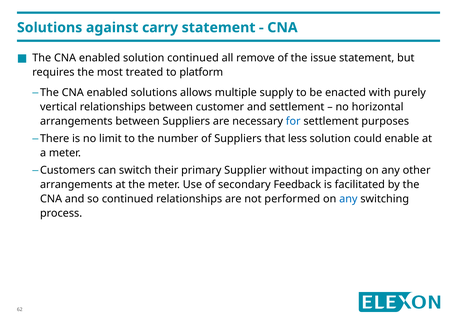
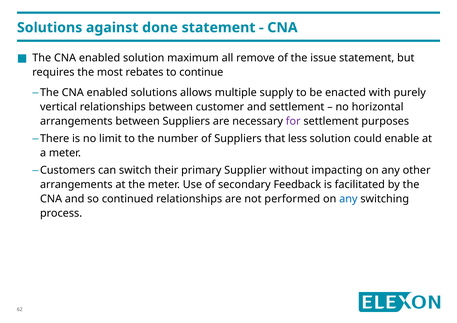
carry: carry -> done (160, 28)
solution continued: continued -> maximum (193, 58)
treated: treated -> rebates (145, 72)
platform: platform -> continue (201, 72)
for colour: blue -> purple (293, 121)
